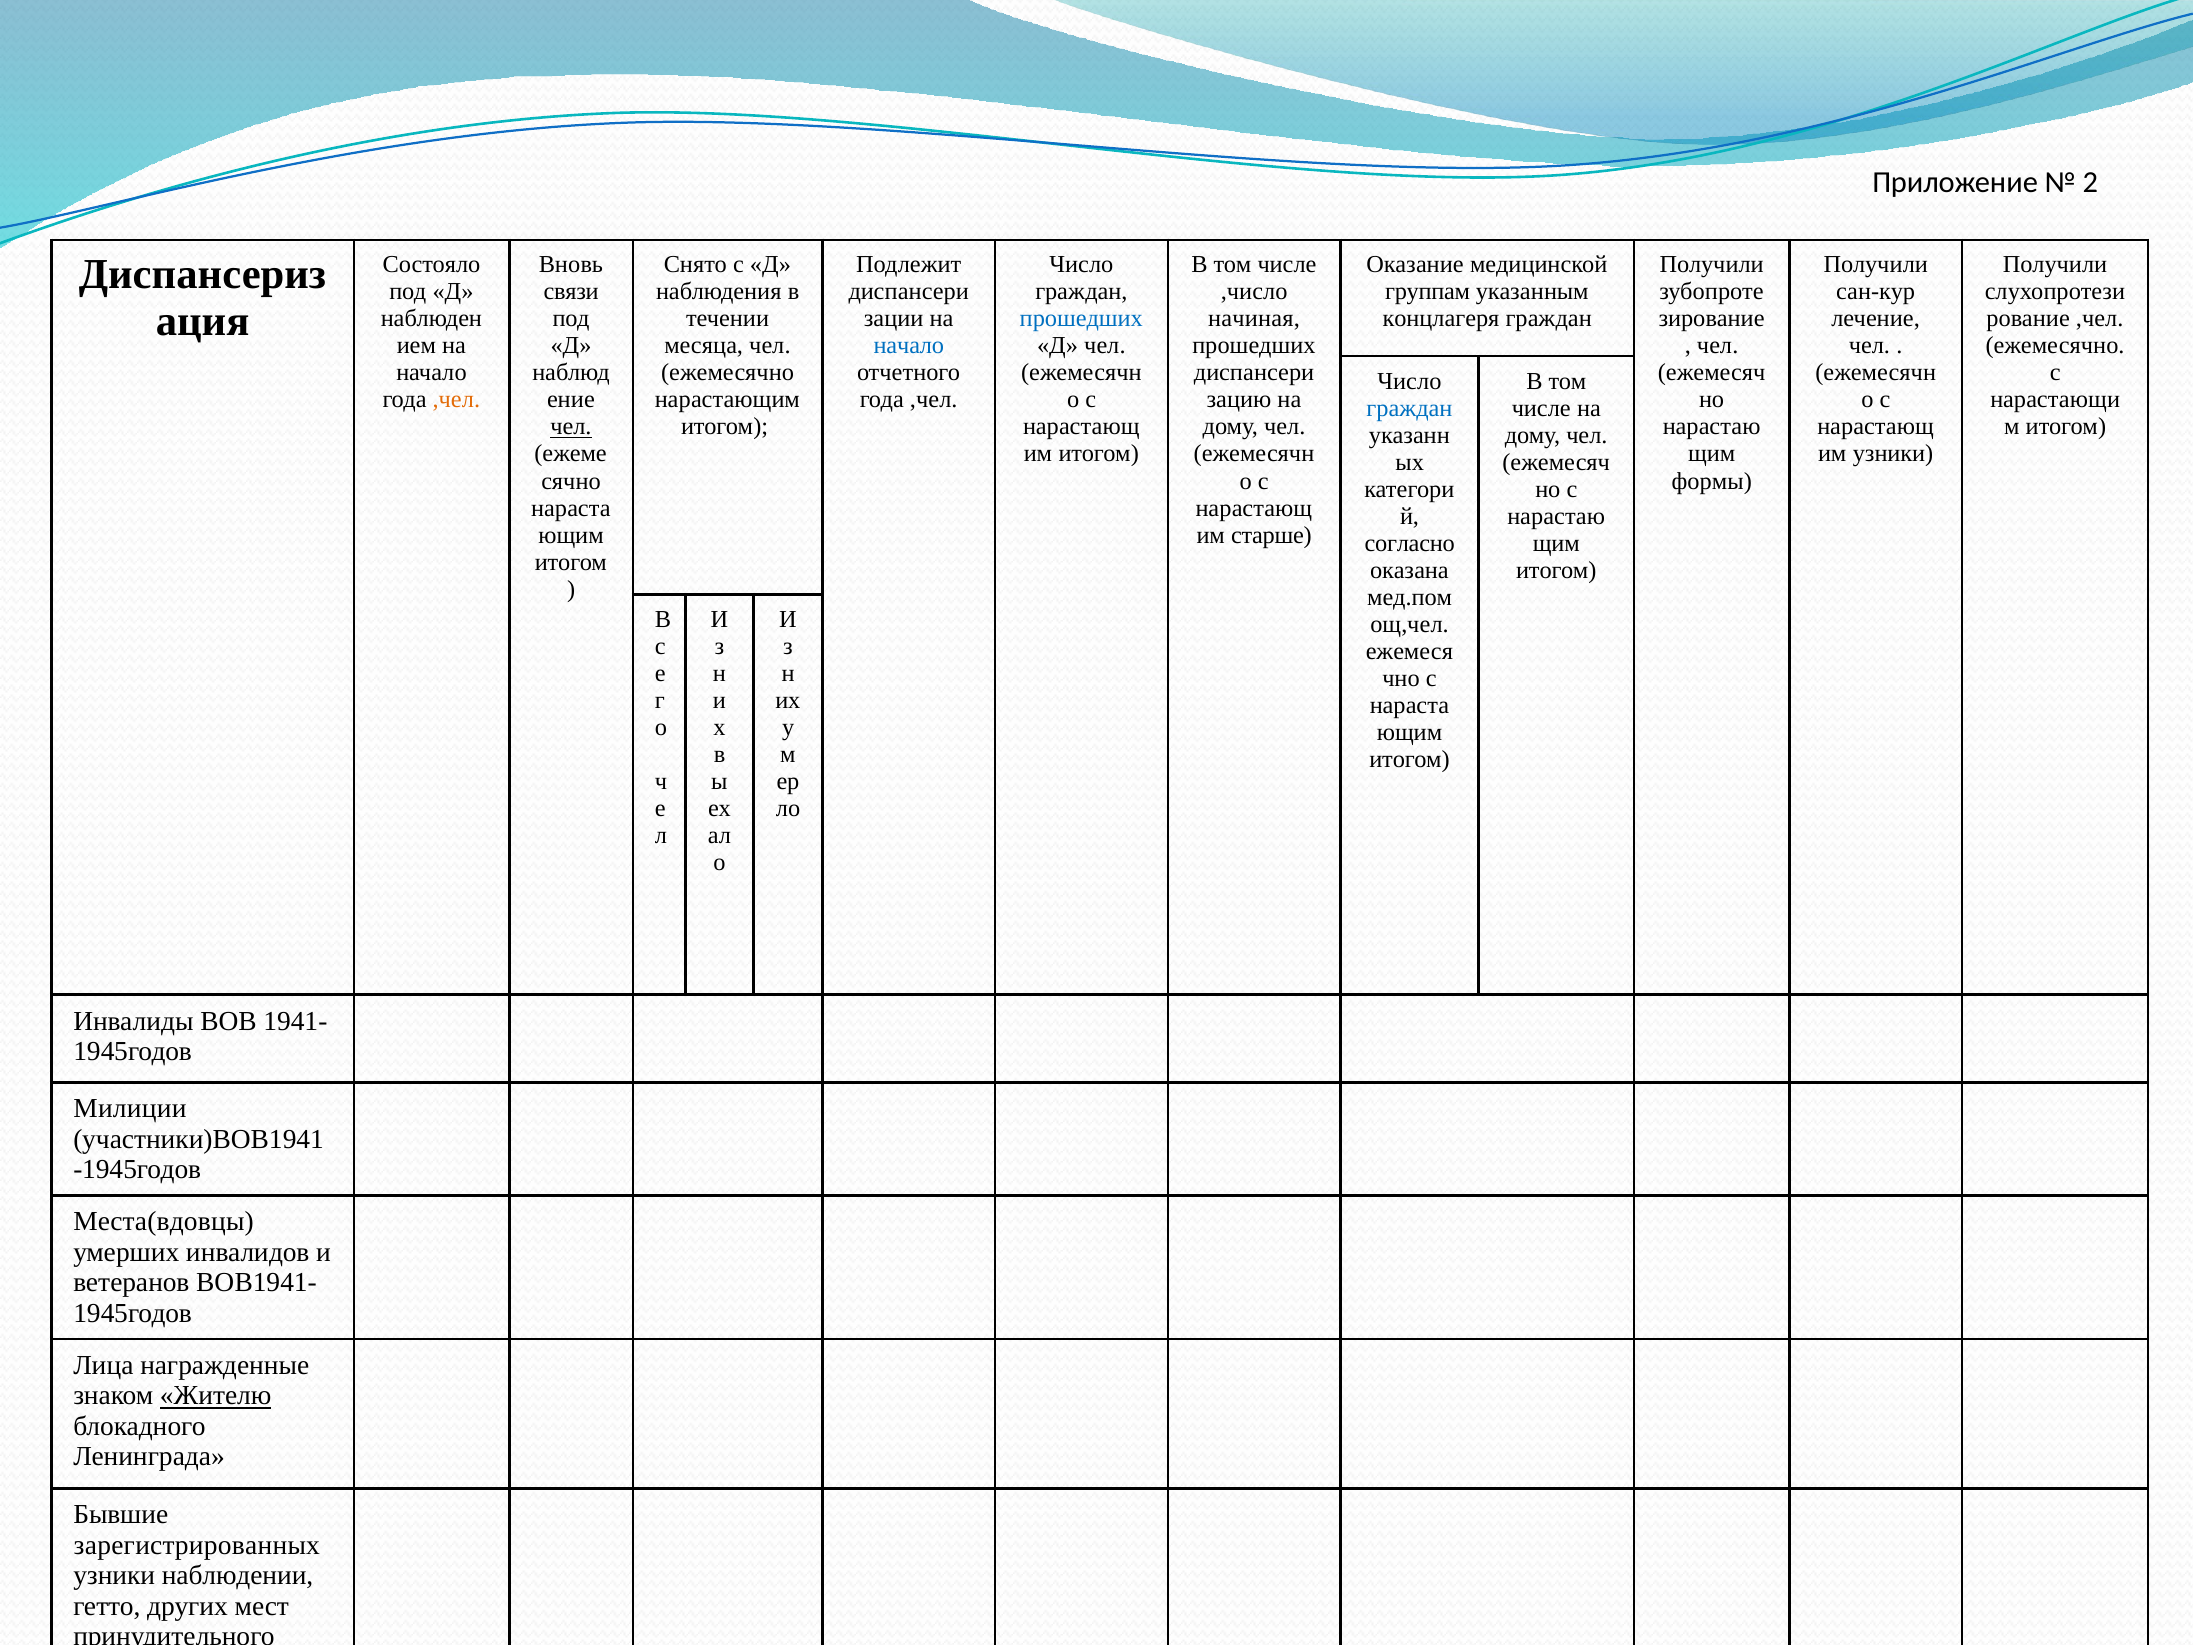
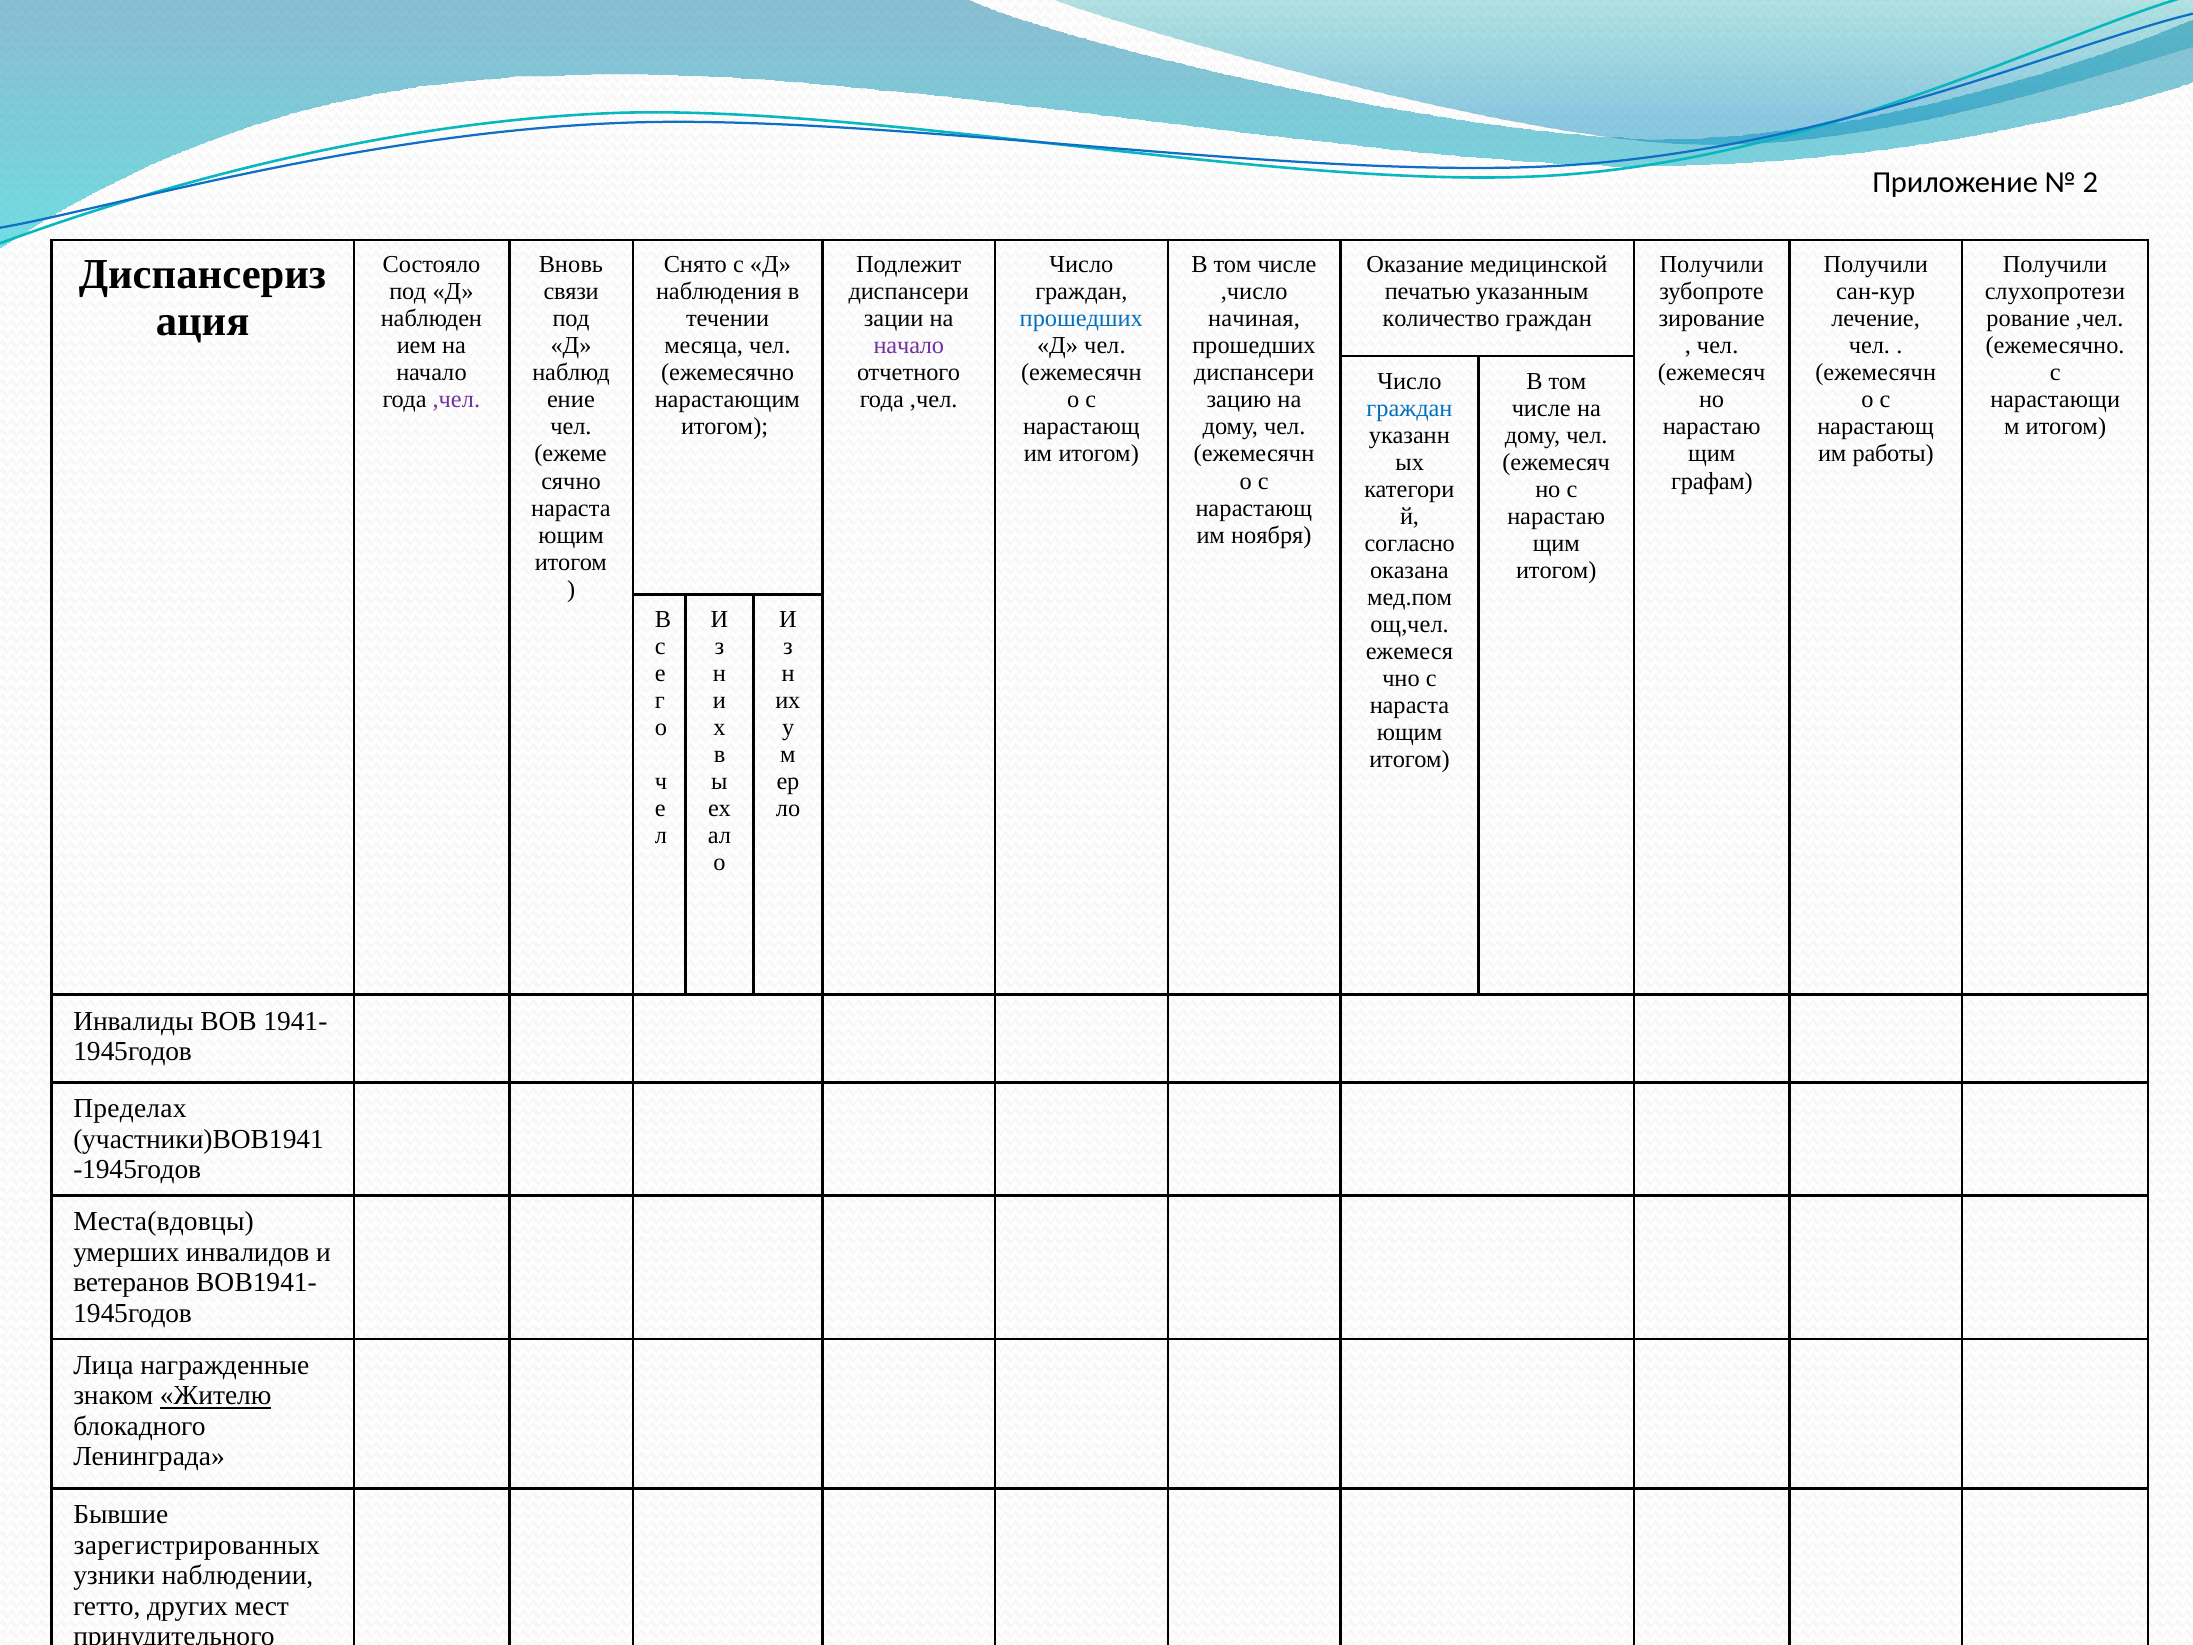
группам: группам -> печатью (1428, 292)
концлагеря: концлагеря -> количество (1441, 319)
начало colour: blue -> purple (909, 346)
,чел colour: orange -> purple (456, 400)
чел underline: present -> none (571, 427)
узники: узники -> работы (1893, 454)
формы: формы -> графам (1712, 481)
старше: старше -> ноября (1271, 535)
Милиции: Милиции -> Пределах (130, 1109)
